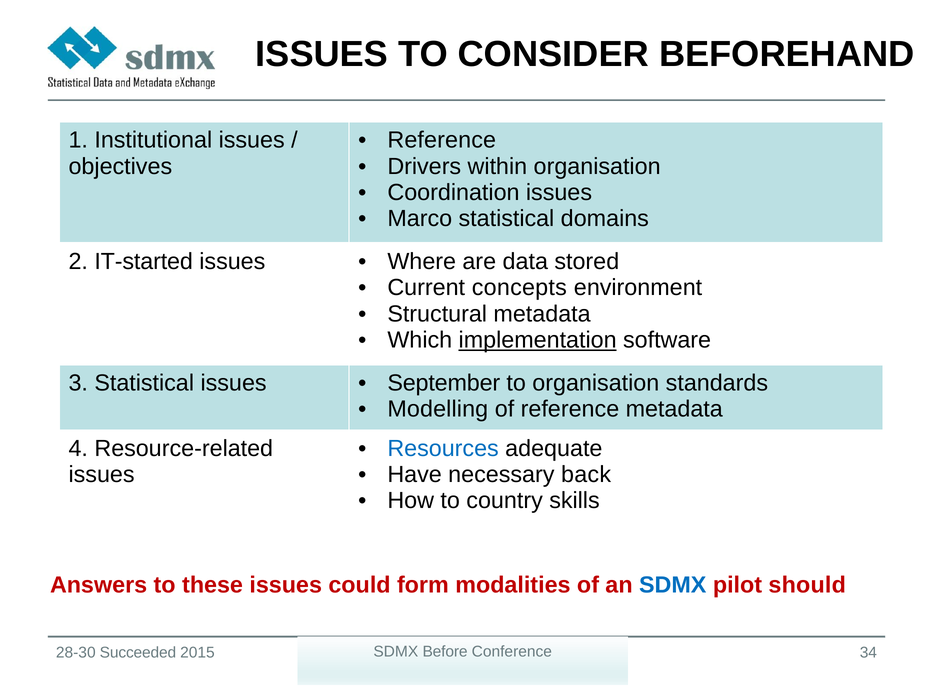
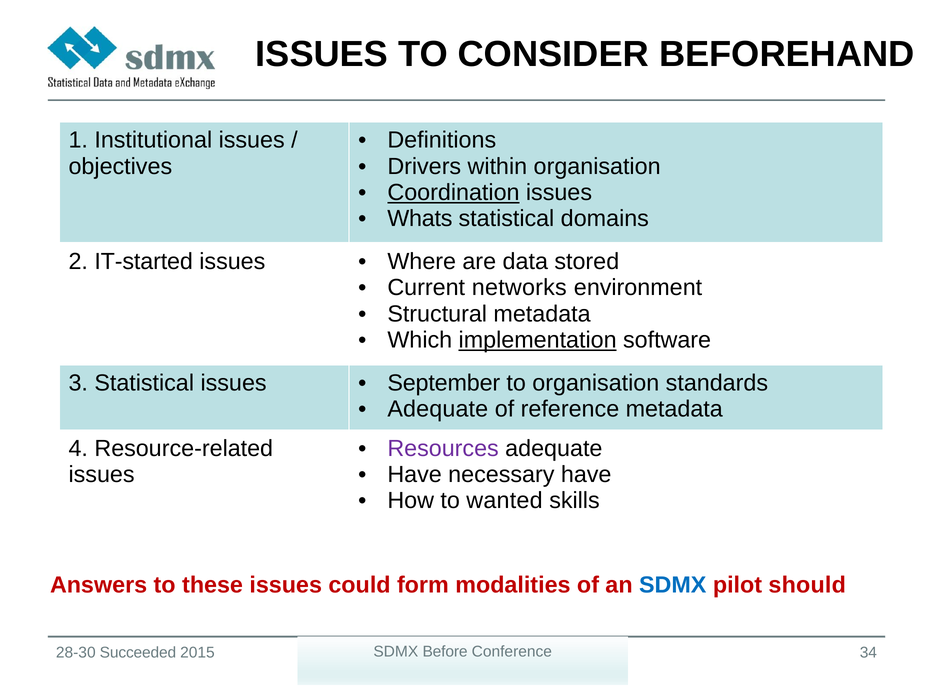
Reference: Reference -> Definitions (442, 140)
Coordination underline: none -> present (453, 192)
Marco: Marco -> Whats (420, 219)
concepts: concepts -> networks (519, 288)
Modelling: Modelling -> Adequate (438, 409)
Resources colour: blue -> purple (443, 448)
necessary back: back -> have (586, 474)
country: country -> wanted (504, 500)
